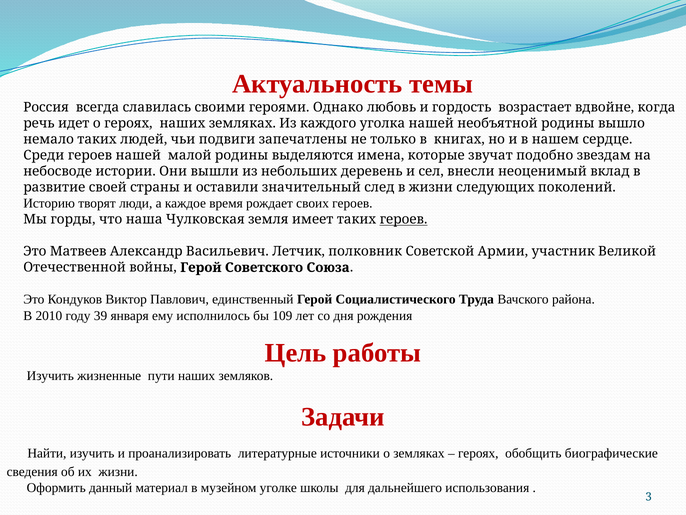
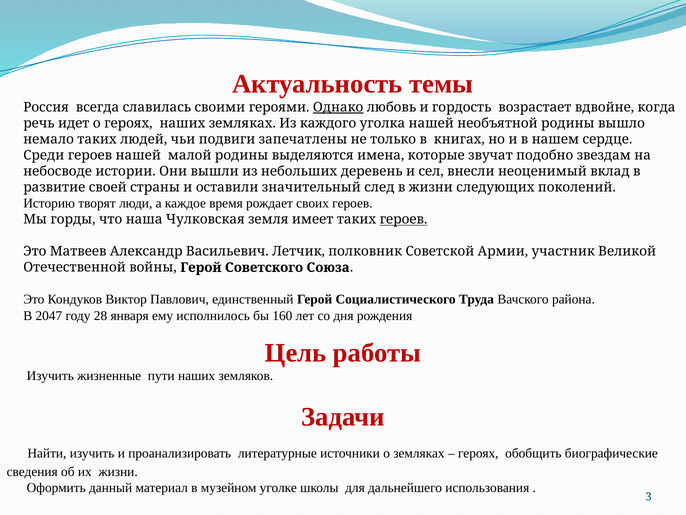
Однако underline: none -> present (338, 107)
2010: 2010 -> 2047 (49, 315)
39: 39 -> 28 (101, 315)
109: 109 -> 160 (282, 315)
